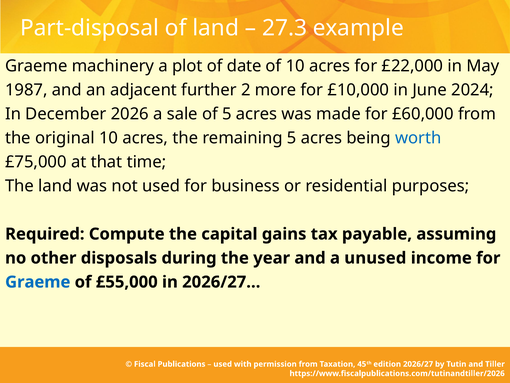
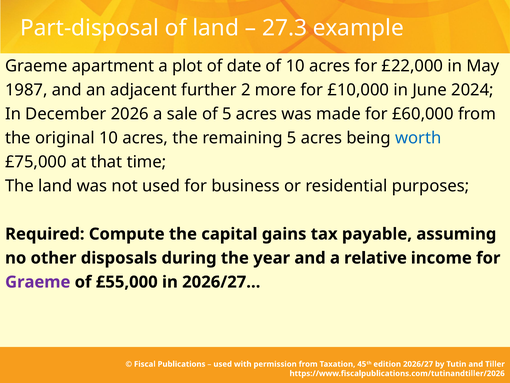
machinery: machinery -> apartment (113, 66)
unused: unused -> relative (375, 258)
Graeme colour: blue -> purple (38, 282)
